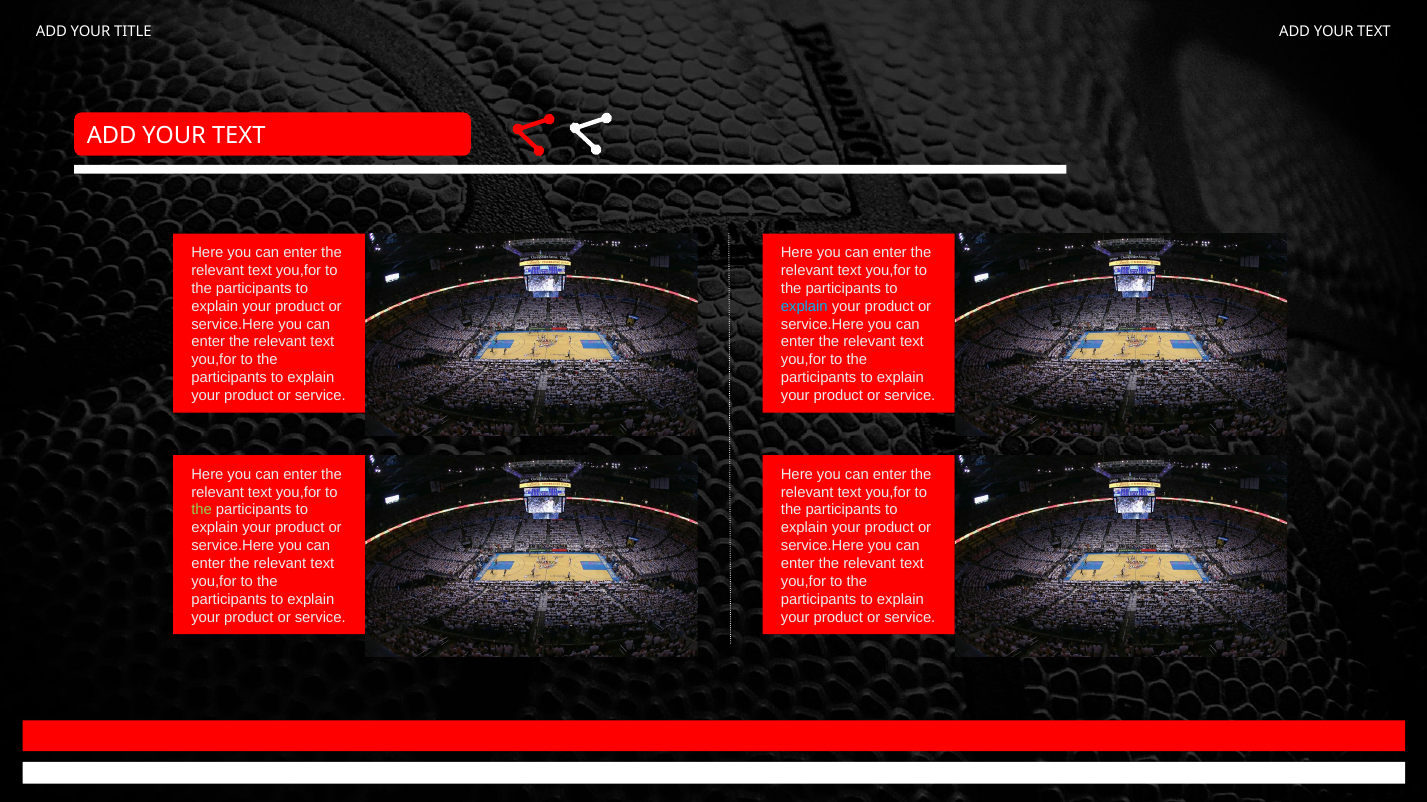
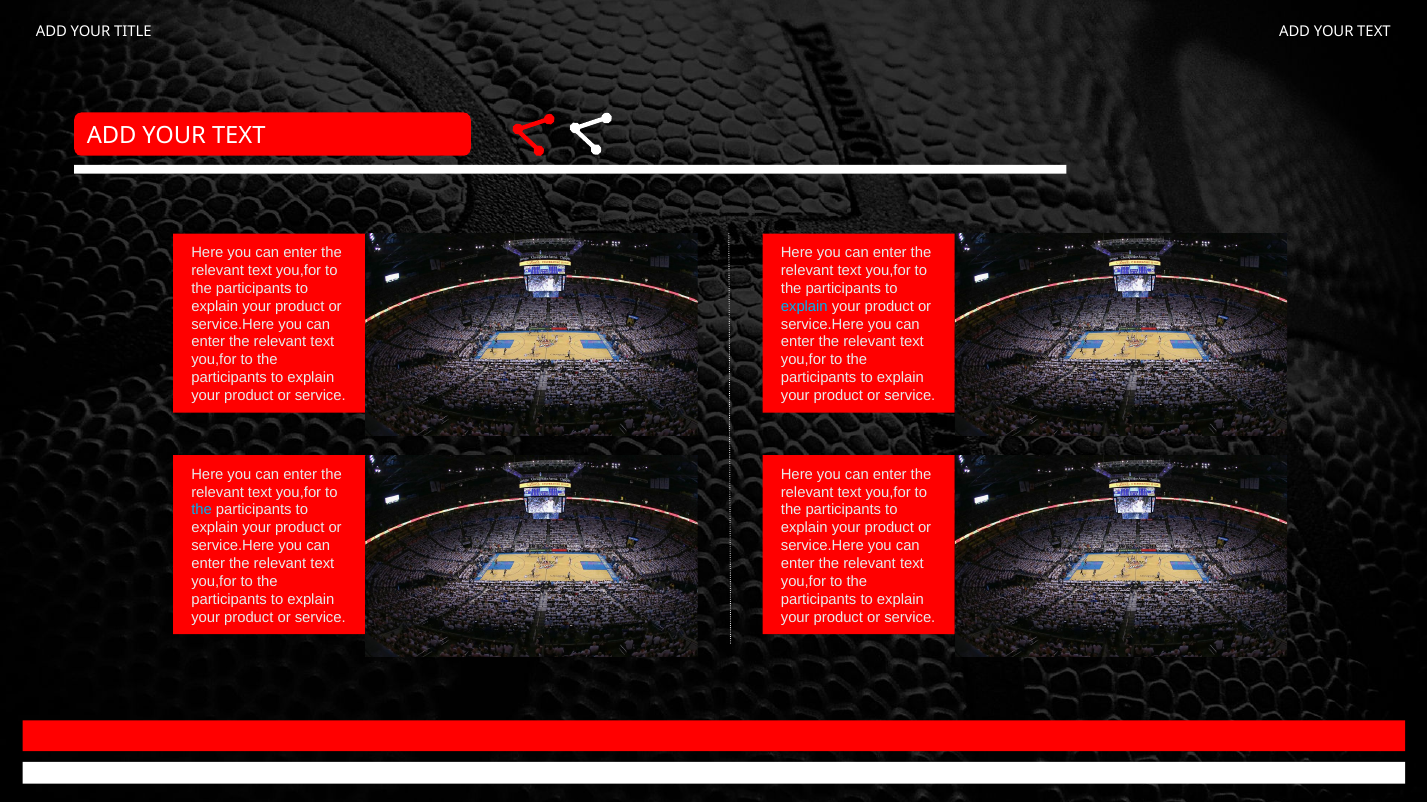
the colour: light green -> light blue (202, 510)
